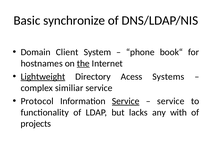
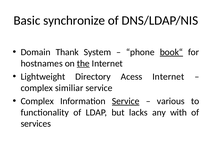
Client: Client -> Thank (67, 52)
book“ underline: none -> present (171, 52)
Lightweight underline: present -> none (43, 77)
Acess Systems: Systems -> Internet (168, 77)
Protocol: Protocol -> Complex (37, 101)
service: service -> various (171, 101)
projects: projects -> services (36, 124)
